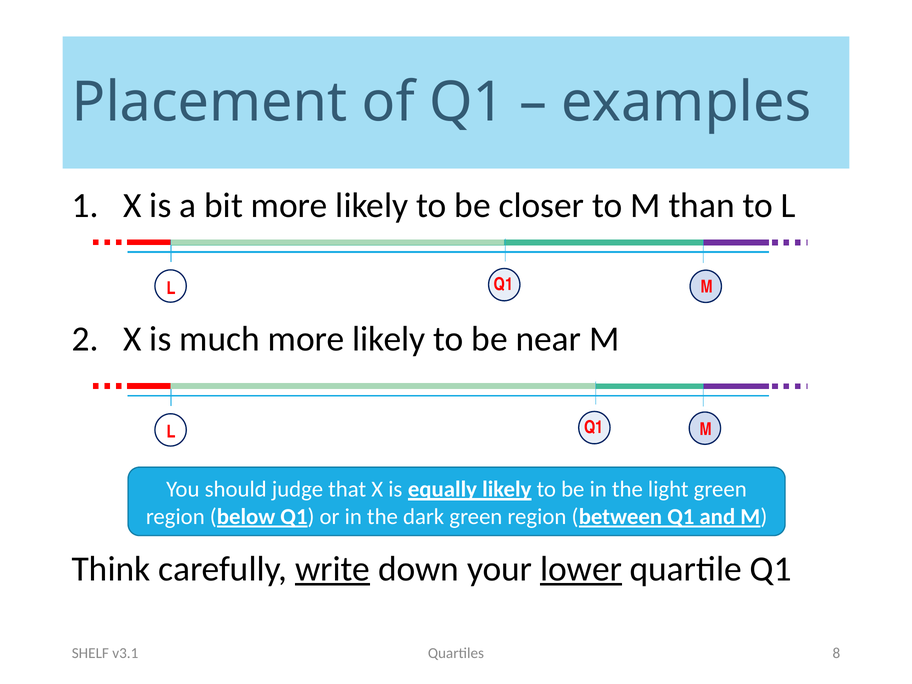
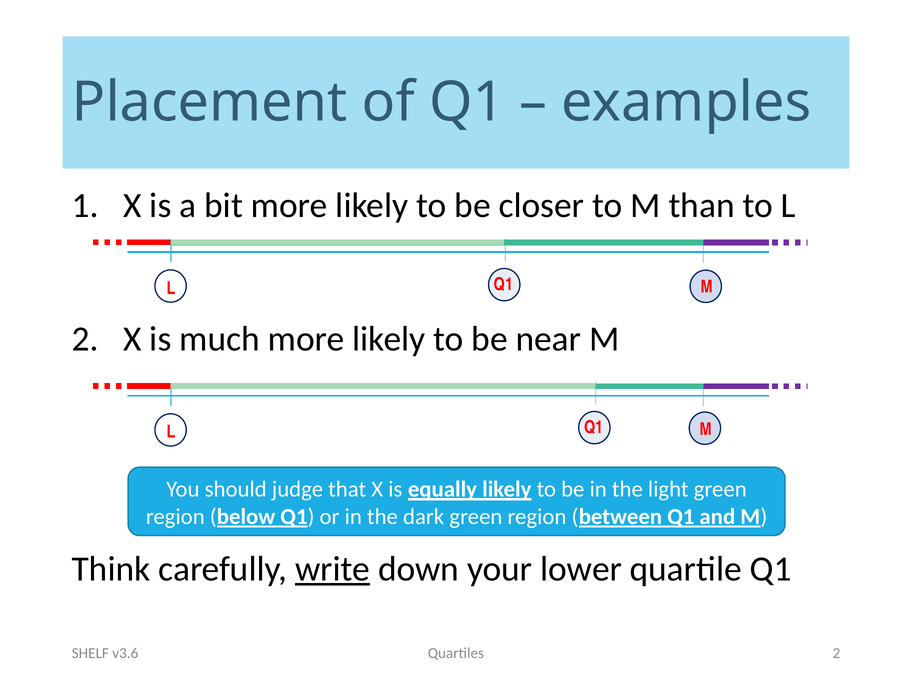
lower underline: present -> none (581, 569)
Quartiles 8: 8 -> 2 (836, 653)
v3.1: v3.1 -> v3.6 (125, 653)
